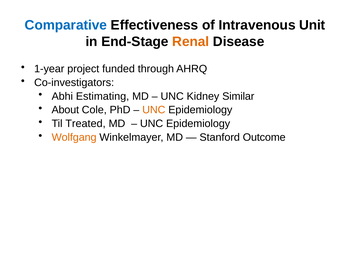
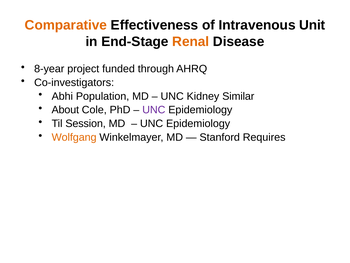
Comparative colour: blue -> orange (66, 25)
1-year: 1-year -> 8-year (49, 69)
Estimating: Estimating -> Population (103, 96)
UNC colour: orange -> purple (154, 110)
Treated: Treated -> Session (86, 123)
Outcome: Outcome -> Requires (264, 137)
